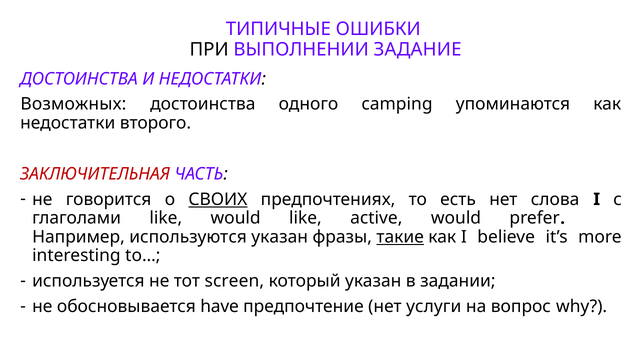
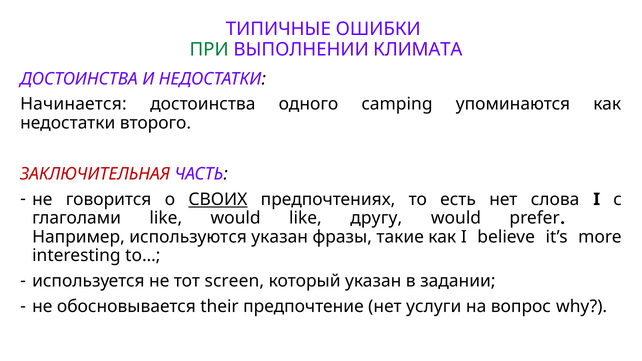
ПРИ colour: black -> green (209, 49)
ЗАДАНИЕ: ЗАДАНИЕ -> КЛИМАТА (418, 49)
Возможных: Возможных -> Начинается (73, 104)
active: active -> другу (376, 218)
такие underline: present -> none (400, 237)
have: have -> their (220, 307)
